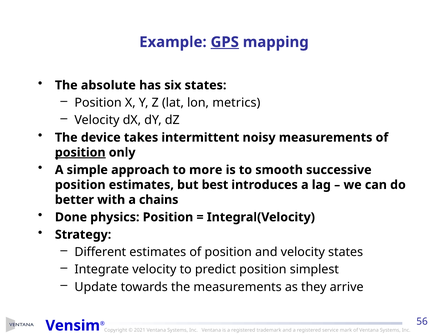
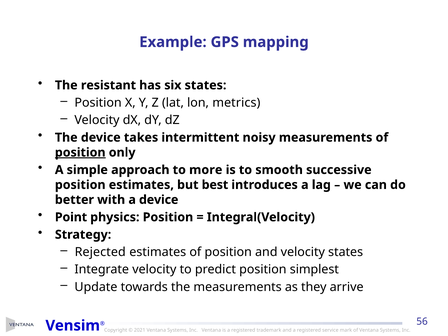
GPS underline: present -> none (225, 42)
absolute: absolute -> resistant (108, 85)
a chains: chains -> device (159, 200)
Done: Done -> Point (71, 217)
Different: Different -> Rejected (100, 252)
